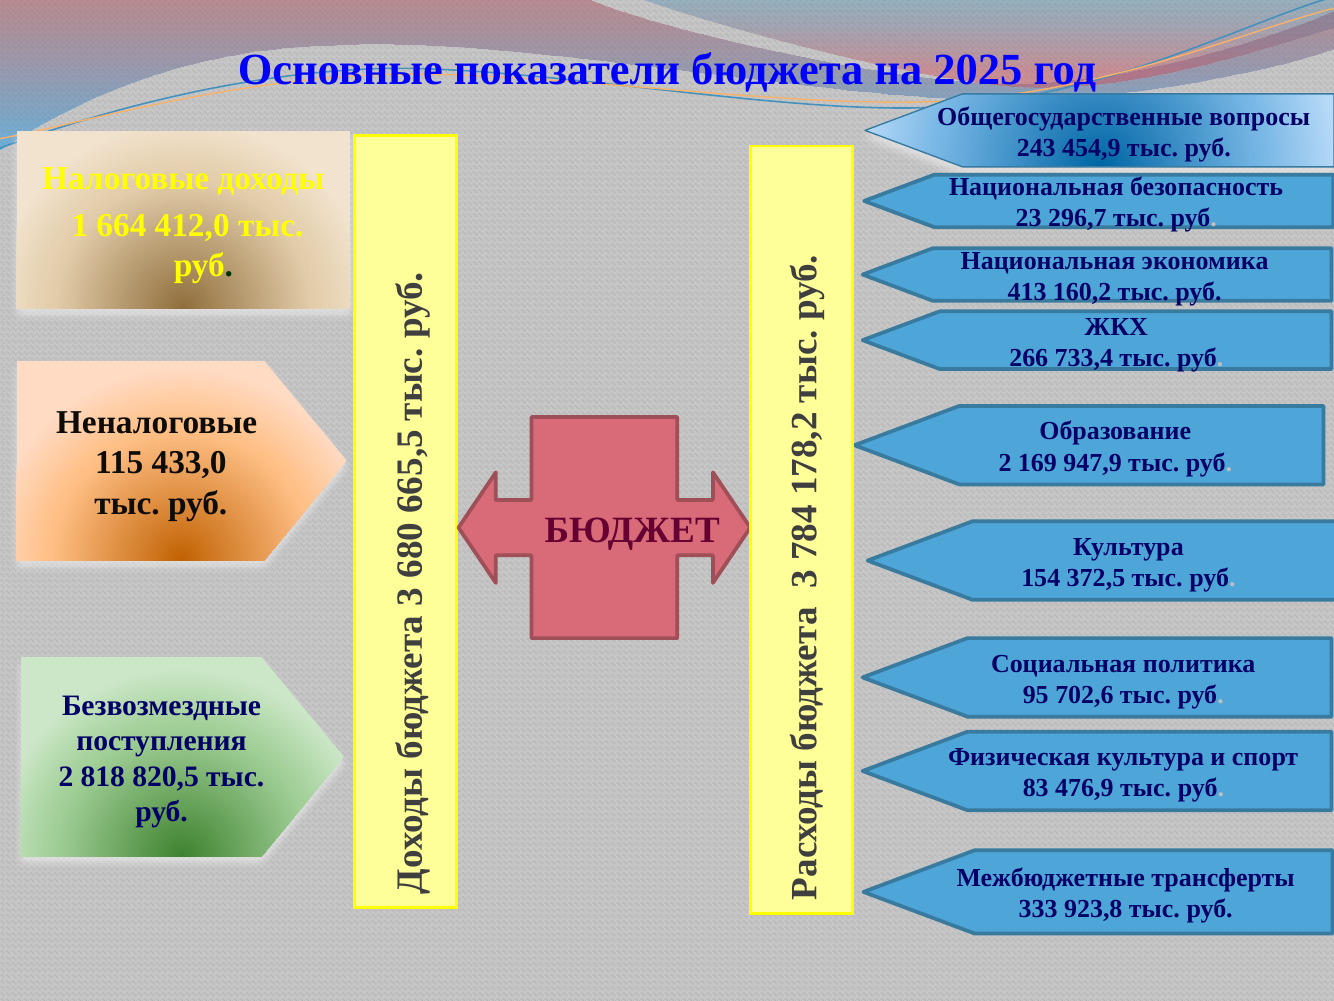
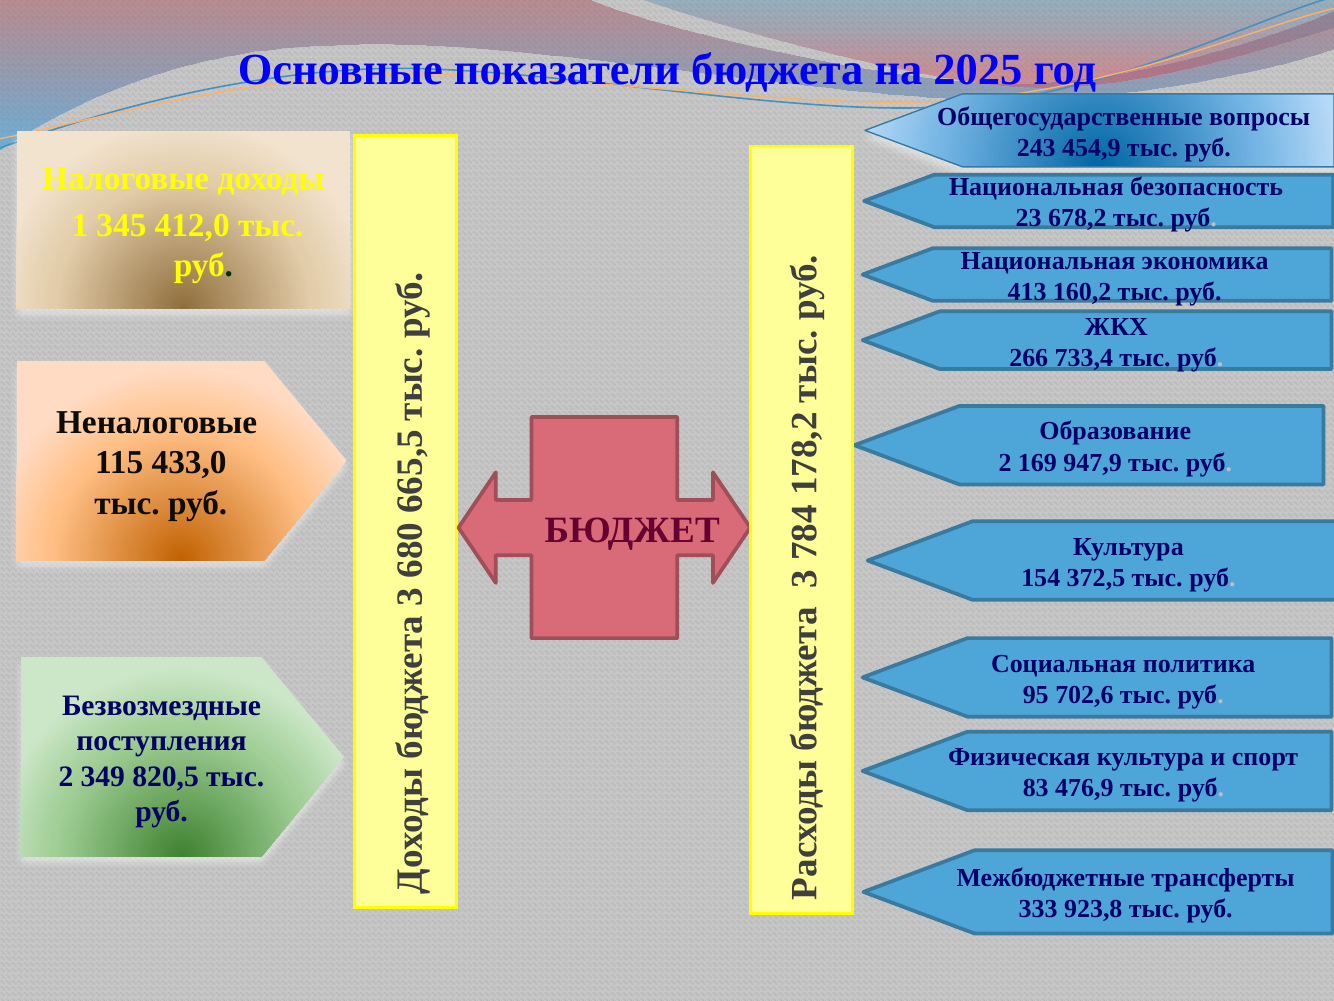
296,7: 296,7 -> 678,2 (1077, 218)
664: 664 -> 345 (121, 225)
818: 818 -> 349 (103, 776)
